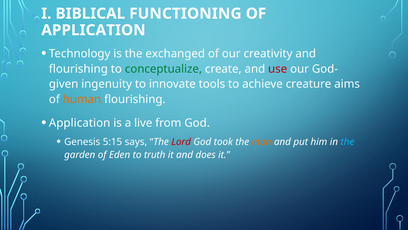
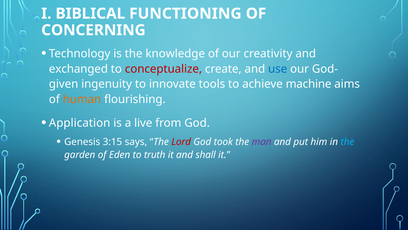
APPLICATION: APPLICATION -> CONCERNING (93, 30)
exchanged: exchanged -> knowledge (175, 54)
flourishing: flourishing -> exchanged (78, 69)
conceptualize colour: green -> red (163, 69)
use colour: red -> blue (278, 69)
creature: creature -> machine (309, 84)
5:15: 5:15 -> 3:15 (112, 142)
man colour: orange -> purple (262, 142)
does: does -> shall (206, 155)
